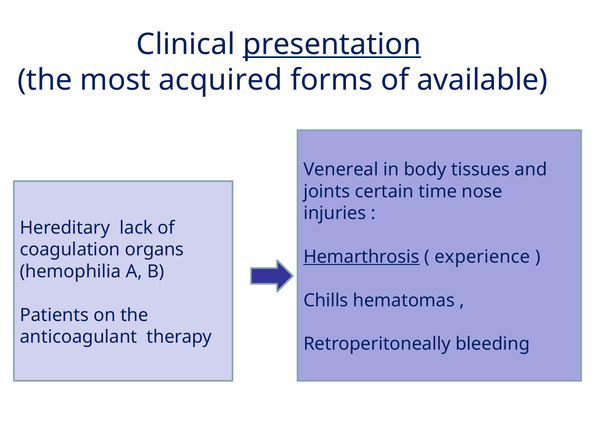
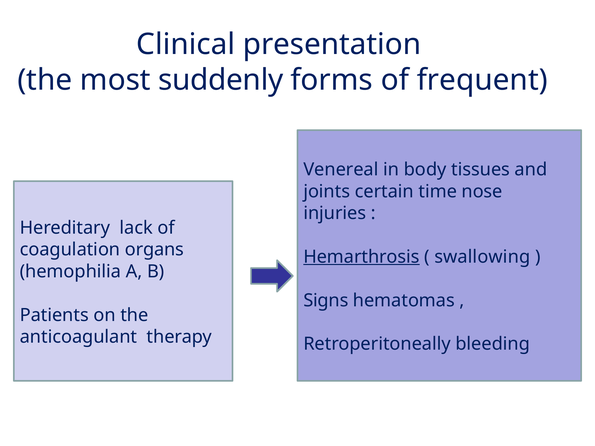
presentation underline: present -> none (332, 44)
acquired: acquired -> suddenly (221, 80)
available: available -> frequent (482, 80)
experience: experience -> swallowing (482, 257)
Chills: Chills -> Signs (326, 301)
